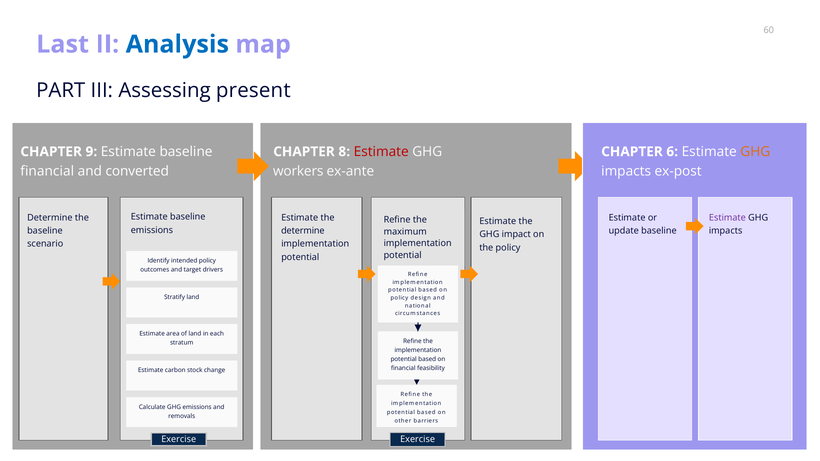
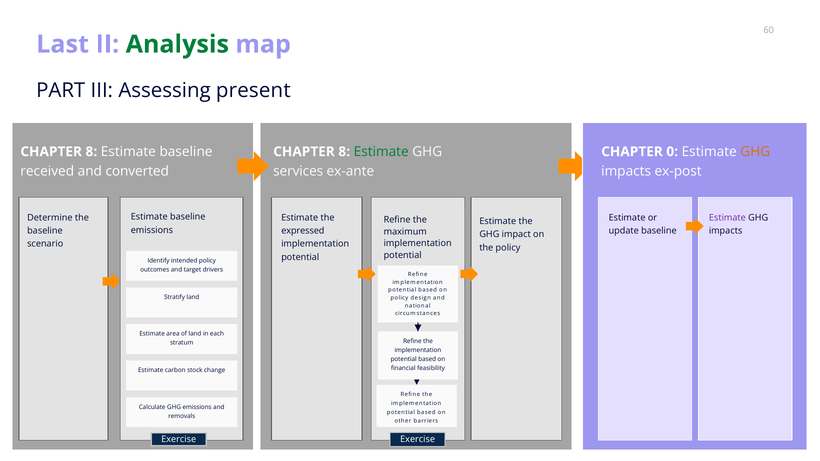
Analysis colour: blue -> green (177, 44)
9: 9 -> 8 (91, 152)
Estimate colour: red -> green (381, 152)
6: 6 -> 0 (672, 152)
financial: financial -> received (47, 171)
workers: workers -> services (298, 171)
determine: determine -> expressed (303, 231)
